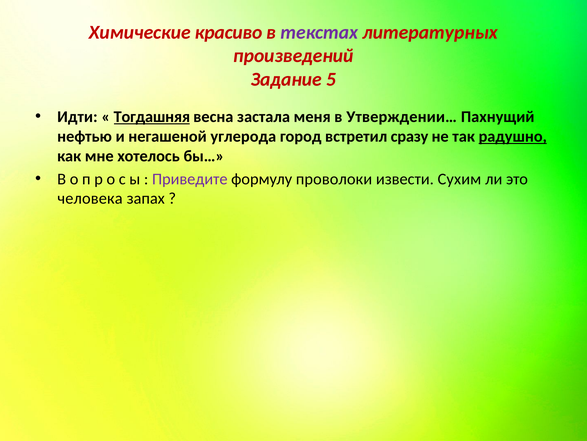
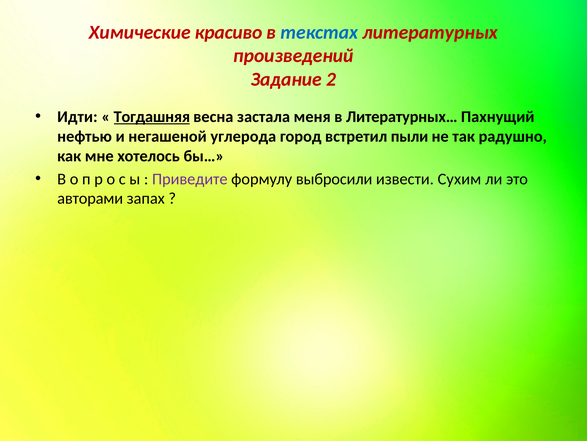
текстах colour: purple -> blue (319, 32)
5: 5 -> 2 (331, 79)
Утверждении…: Утверждении… -> Литературных… (402, 117)
сразу: сразу -> пыли (410, 136)
радушно underline: present -> none (513, 136)
проволоки: проволоки -> выбросили (334, 179)
человека: человека -> авторами (90, 198)
